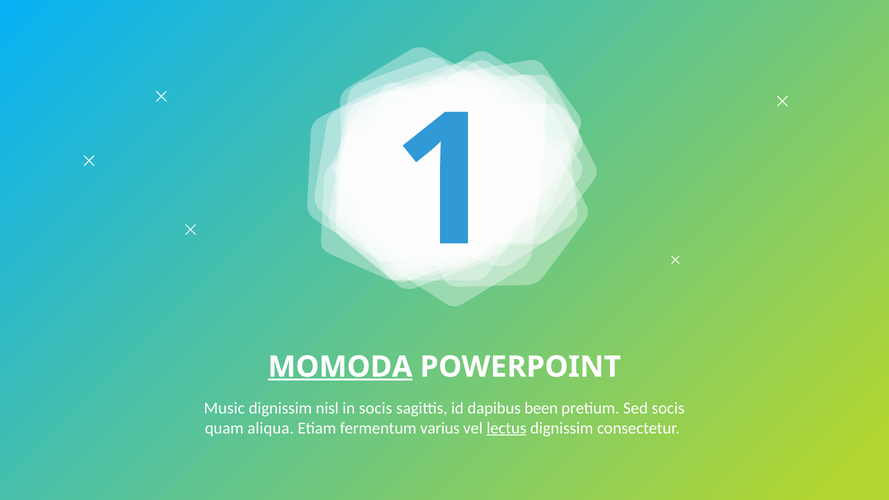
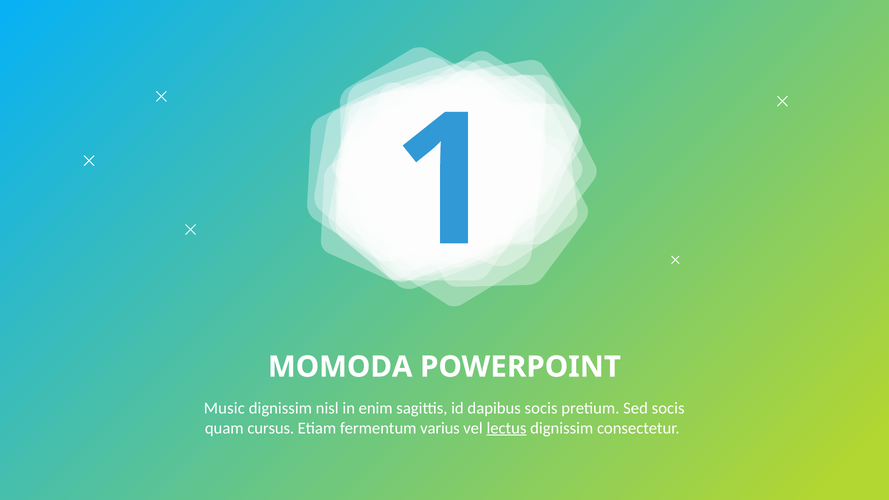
MOMODA underline: present -> none (340, 367)
in socis: socis -> enim (376, 408)
dapibus been: been -> socis (541, 408)
aliqua: aliqua -> cursus (271, 428)
